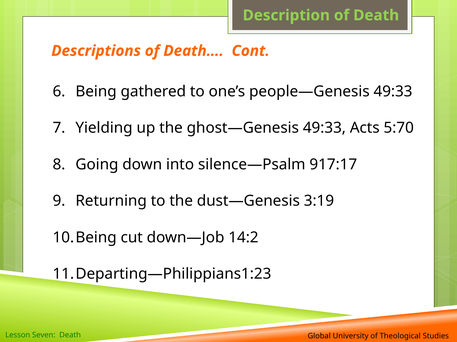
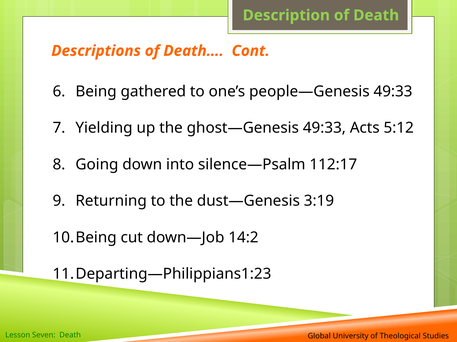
5:70: 5:70 -> 5:12 (399, 128)
917:17: 917:17 -> 112:17 (333, 165)
